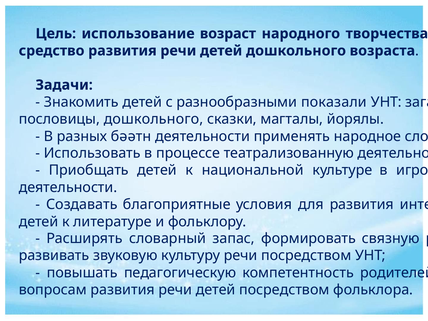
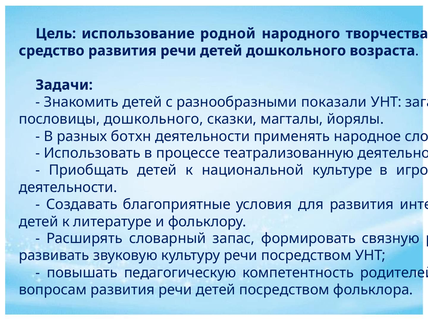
возраст: возраст -> родной (228, 34)
бәәтн: бәәтн -> ботхн (131, 136)
